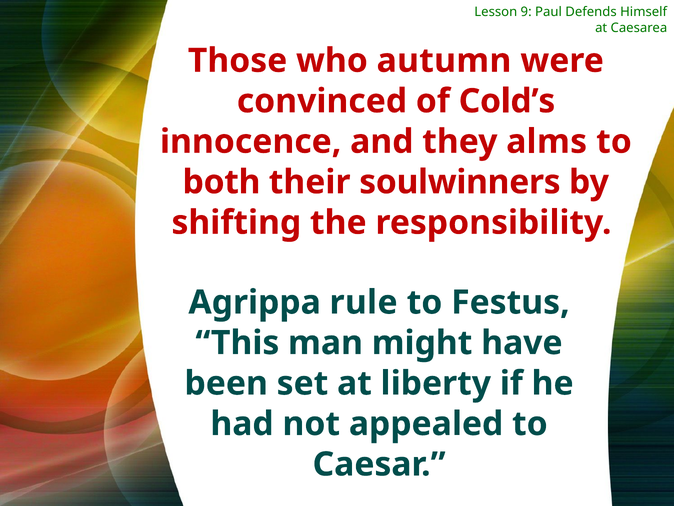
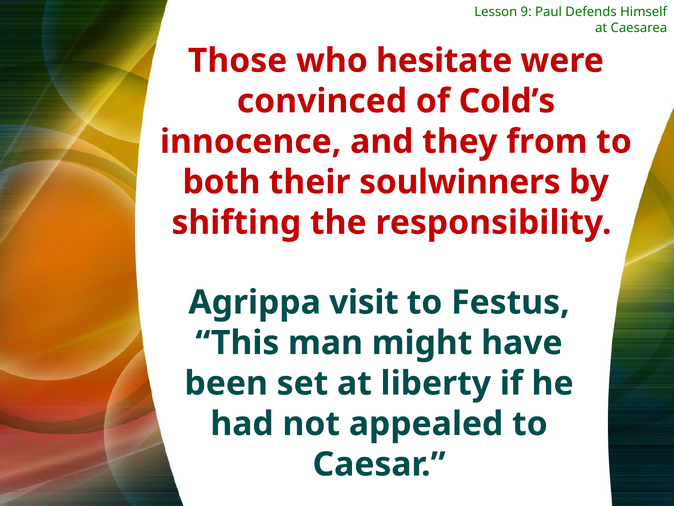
autumn: autumn -> hesitate (444, 61)
alms: alms -> from (547, 142)
rule: rule -> visit (364, 302)
